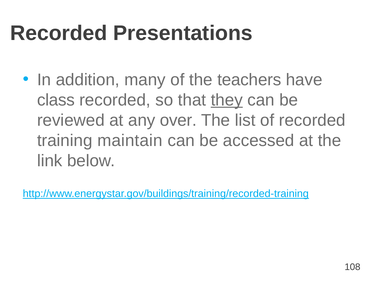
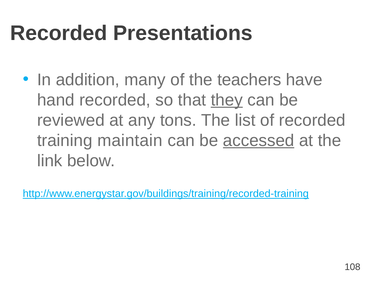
class: class -> hand (56, 100)
over: over -> tons (178, 120)
accessed underline: none -> present (259, 141)
